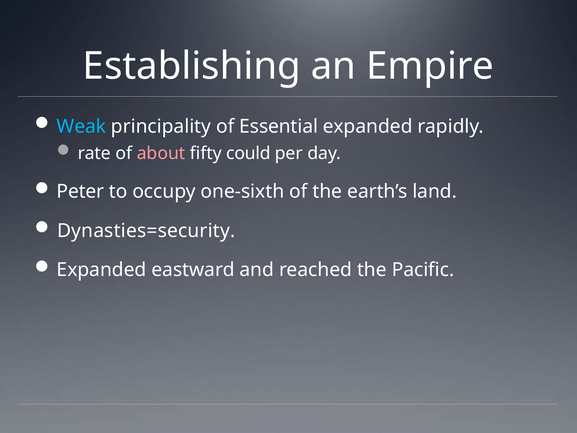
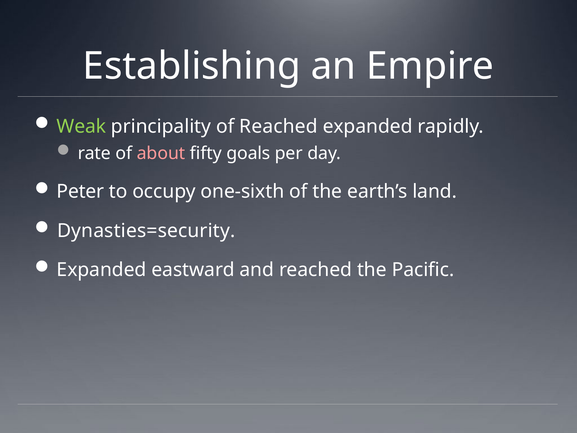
Weak colour: light blue -> light green (81, 126)
of Essential: Essential -> Reached (279, 126)
could: could -> goals (248, 153)
